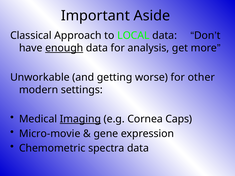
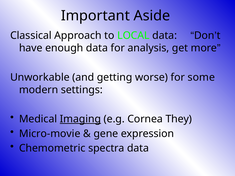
enough underline: present -> none (64, 48)
other: other -> some (201, 77)
Caps: Caps -> They (179, 119)
